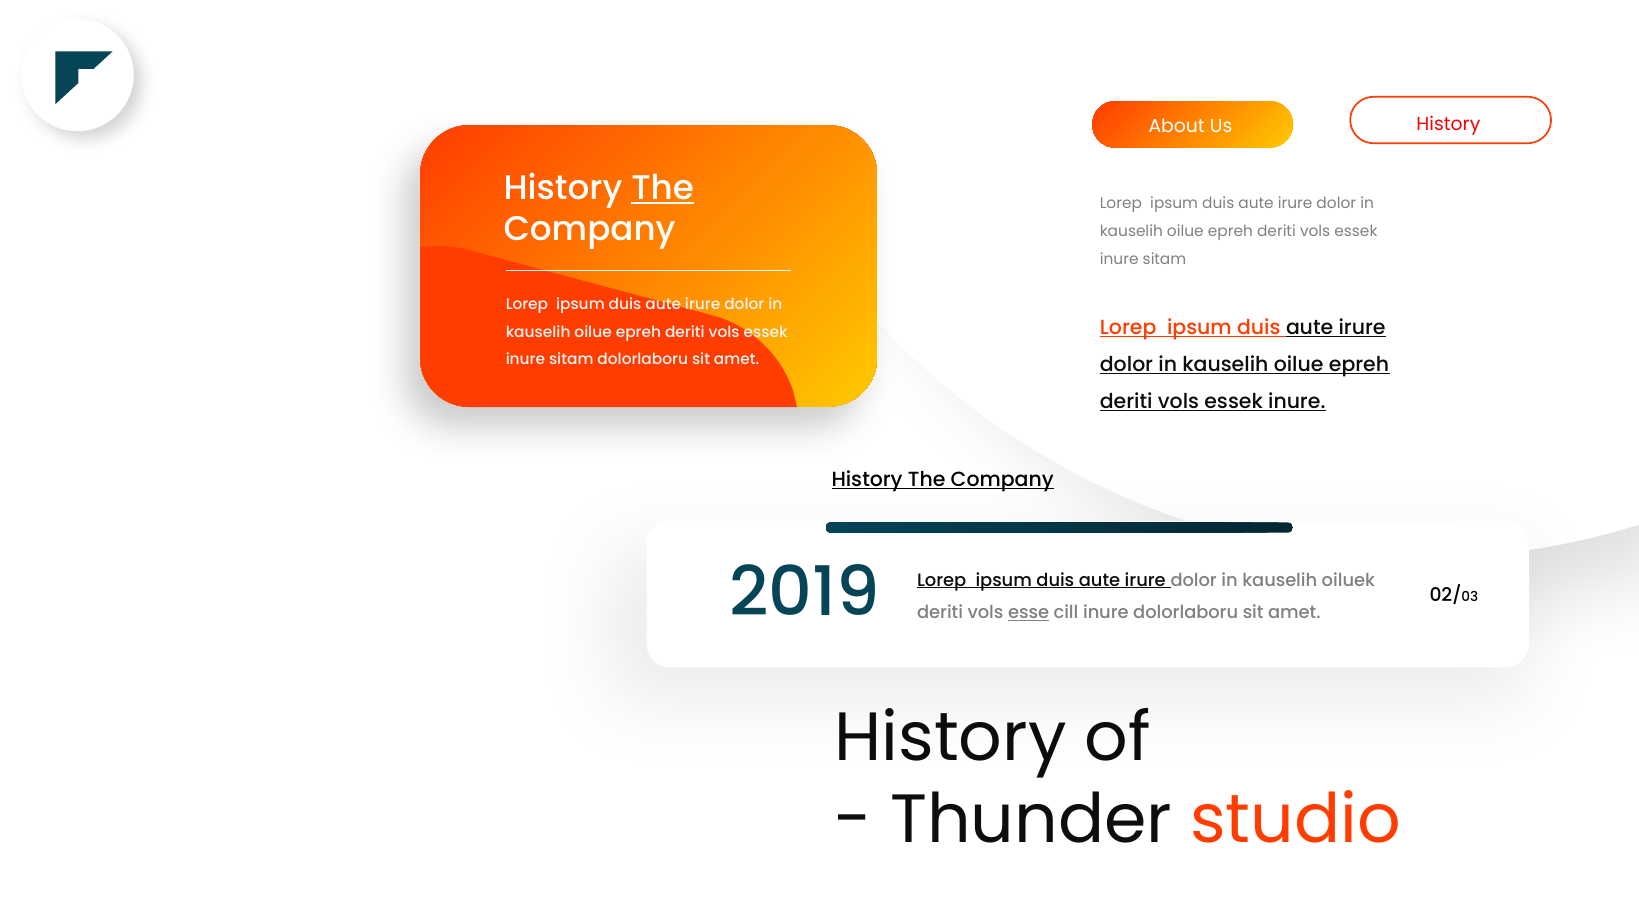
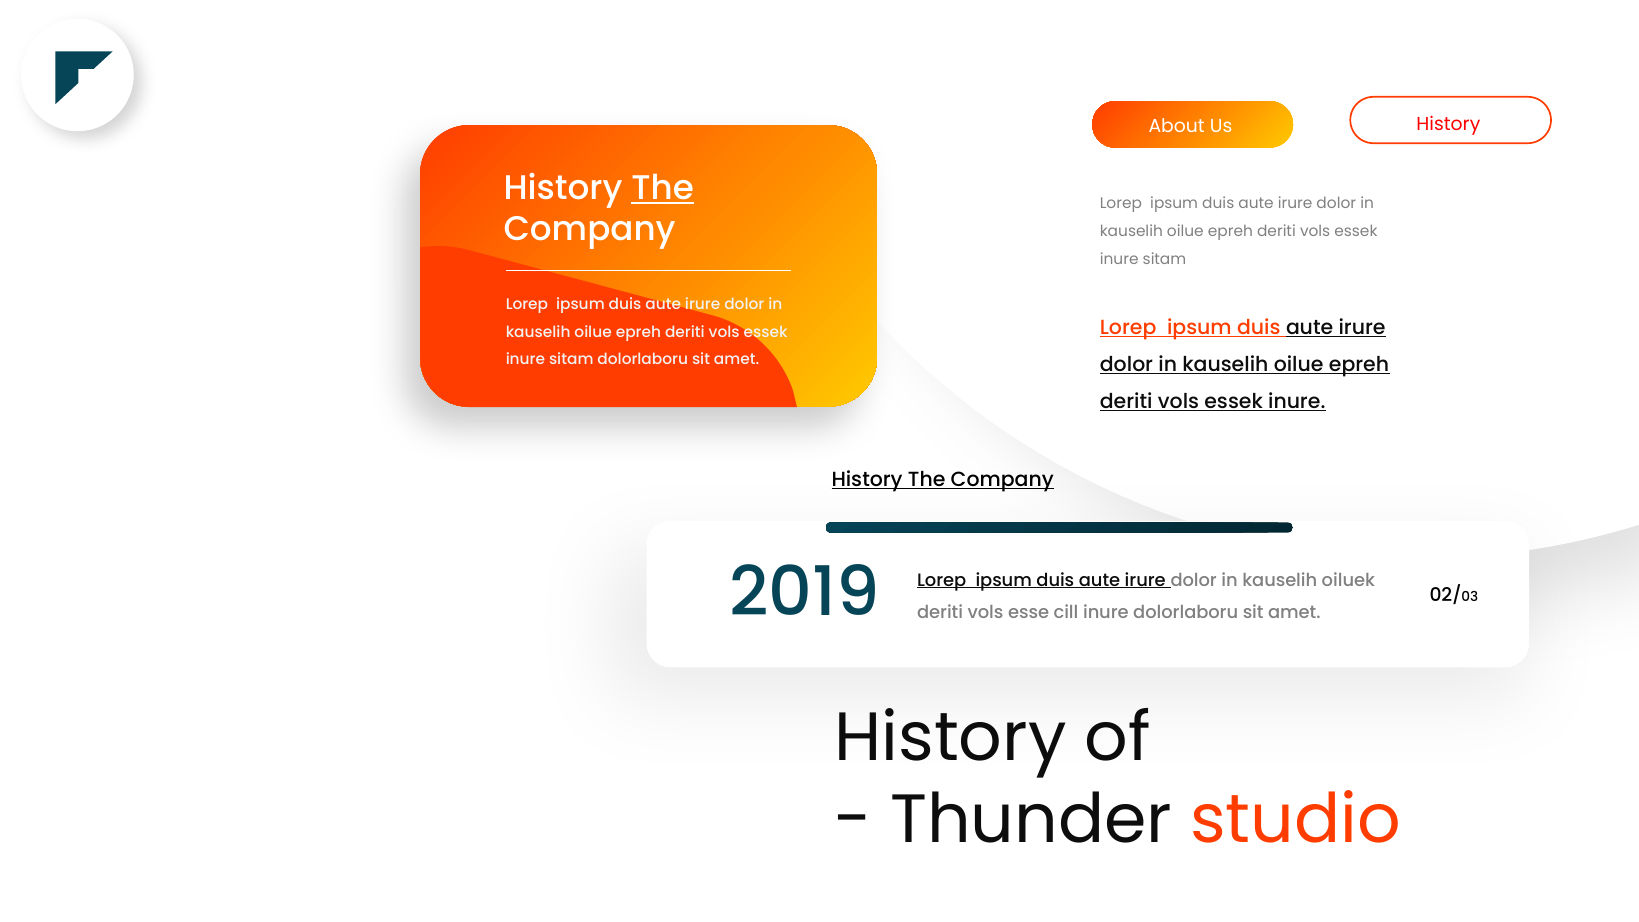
esse underline: present -> none (1029, 612)
